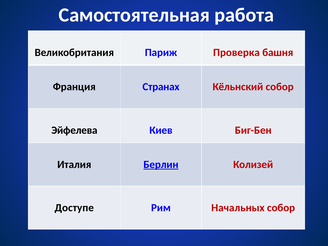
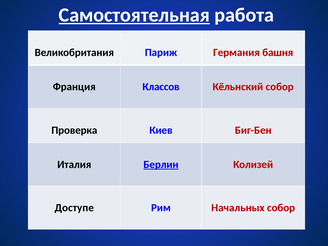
Самостоятельная underline: none -> present (134, 15)
Проверка: Проверка -> Германия (236, 52)
Странах: Странах -> Классов (161, 87)
Эйфелева: Эйфелева -> Проверка (74, 130)
